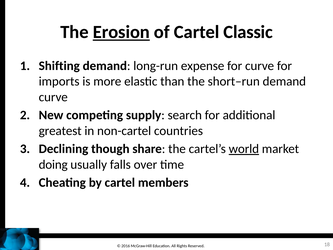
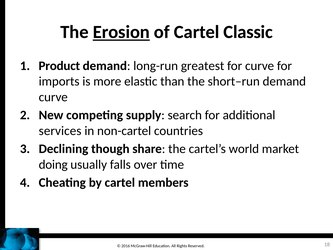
Shifting: Shifting -> Product (59, 66)
expense: expense -> greatest (203, 66)
greatest: greatest -> services (60, 131)
world underline: present -> none (244, 149)
